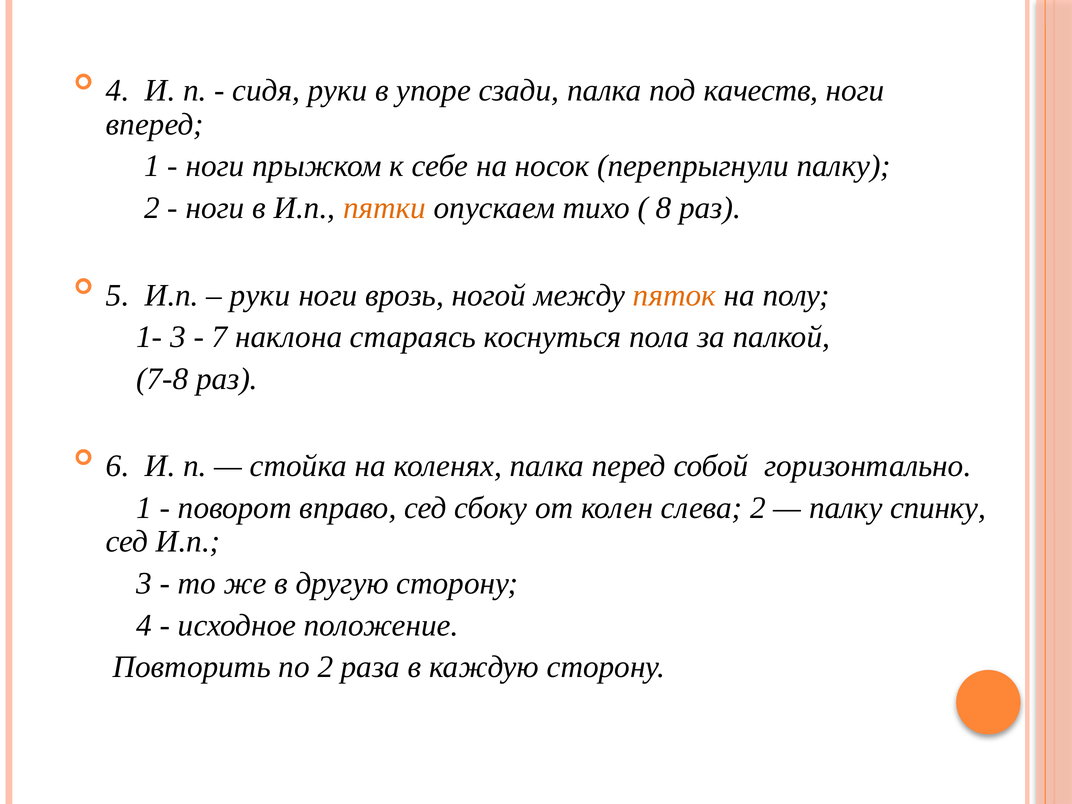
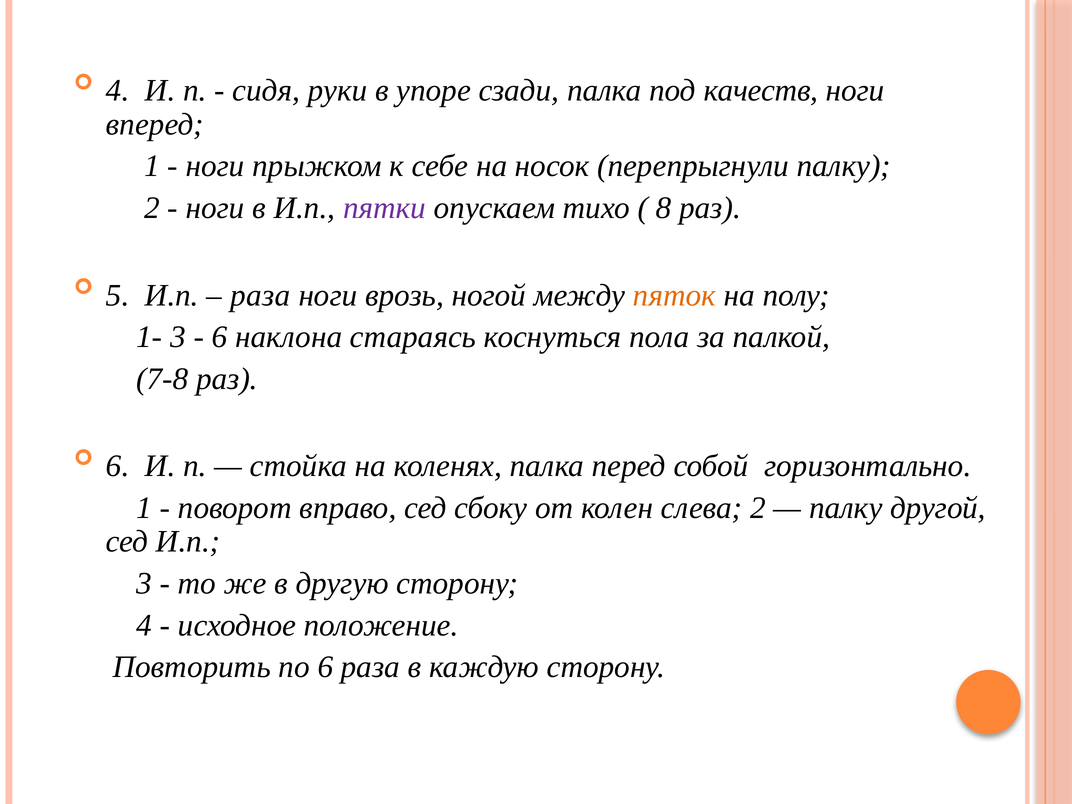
пятки colour: orange -> purple (384, 208)
руки: руки -> раза (260, 295)
7: 7 -> 6 (219, 337)
спинку: спинку -> другой (938, 508)
по 2: 2 -> 6 (325, 667)
